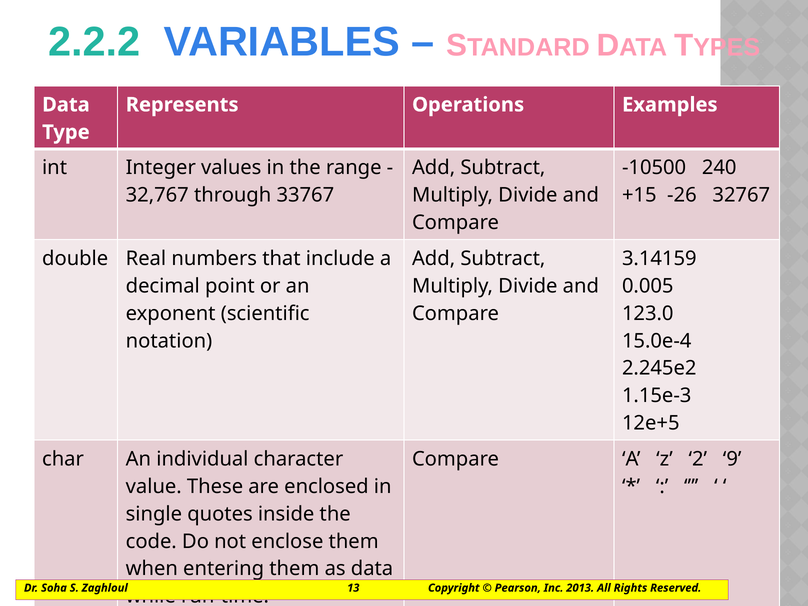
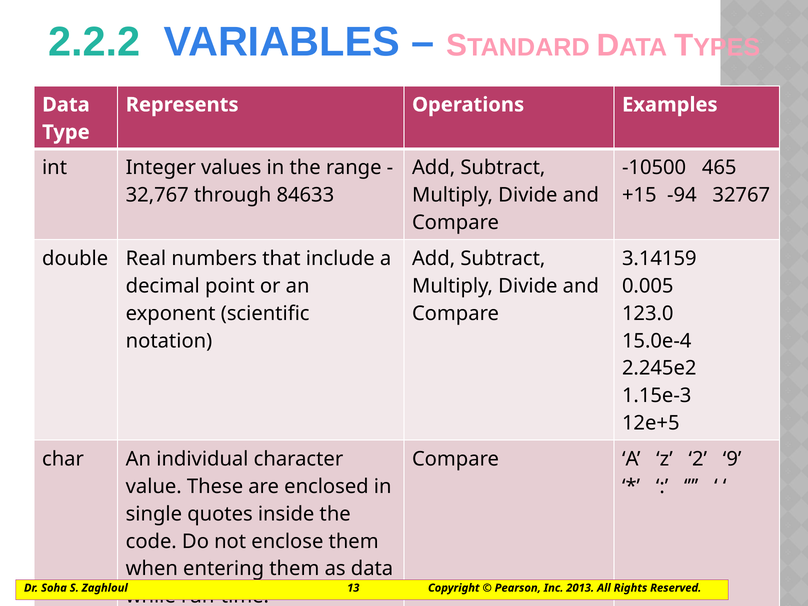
240: 240 -> 465 (719, 168)
33767: 33767 -> 84633 (305, 195)
-26: -26 -> -94 (682, 195)
